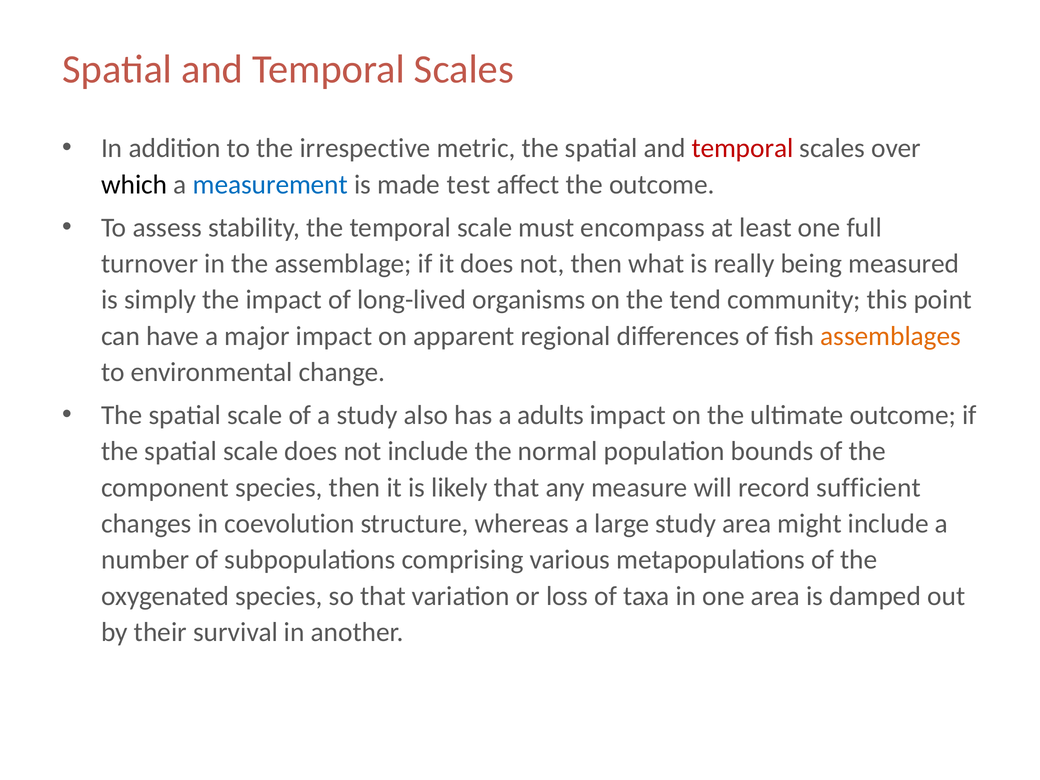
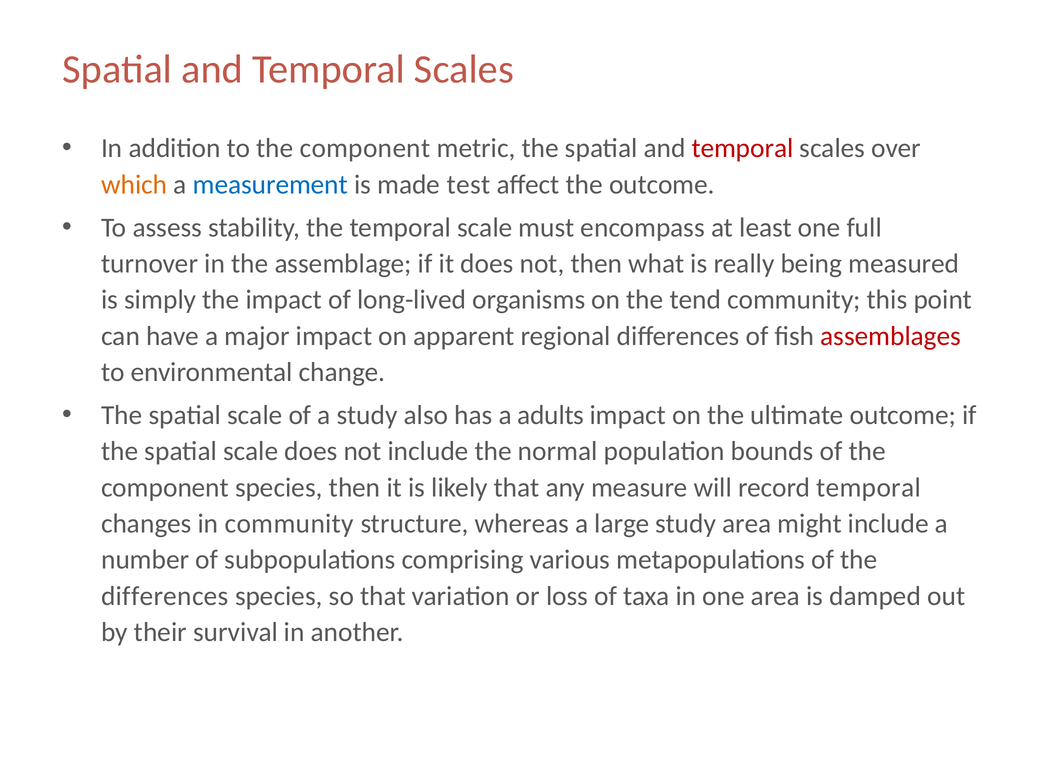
to the irrespective: irrespective -> component (365, 148)
which colour: black -> orange (134, 185)
assemblages colour: orange -> red (891, 336)
record sufficient: sufficient -> temporal (869, 488)
in coevolution: coevolution -> community (289, 524)
oxygenated: oxygenated -> differences (165, 596)
